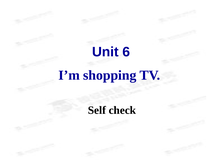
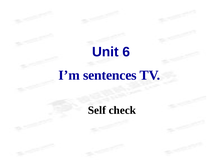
shopping: shopping -> sentences (110, 75)
